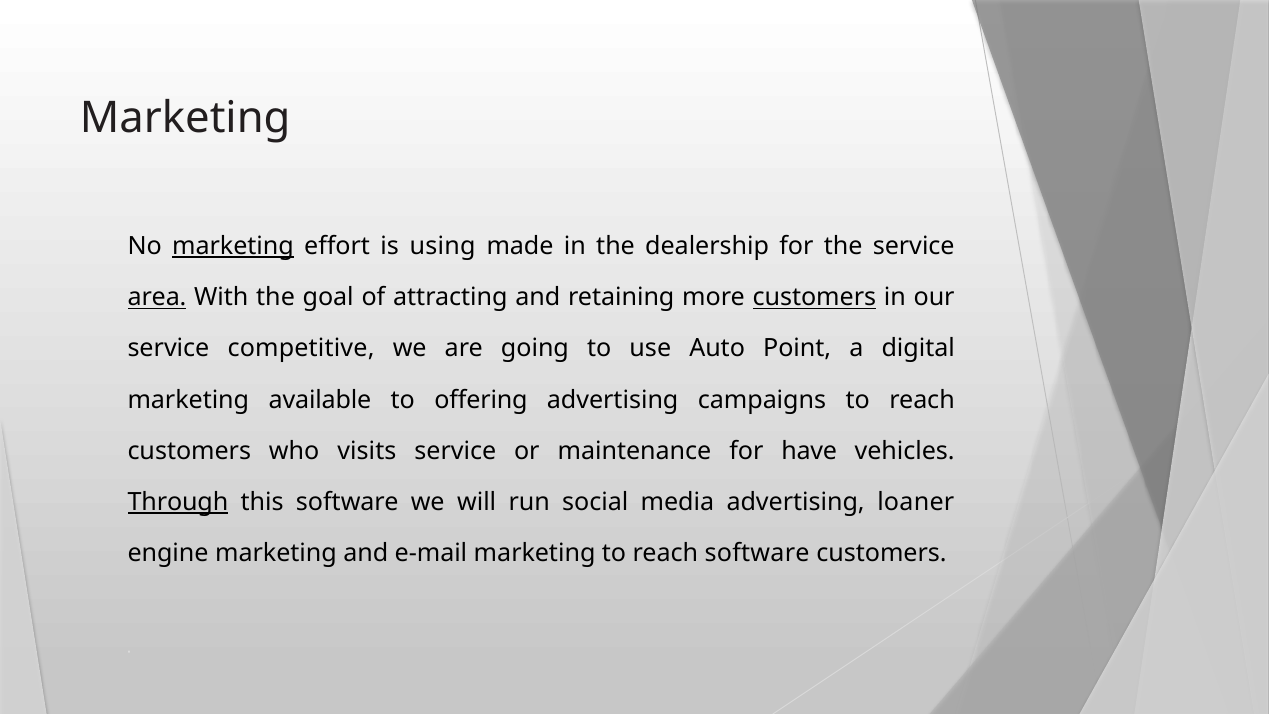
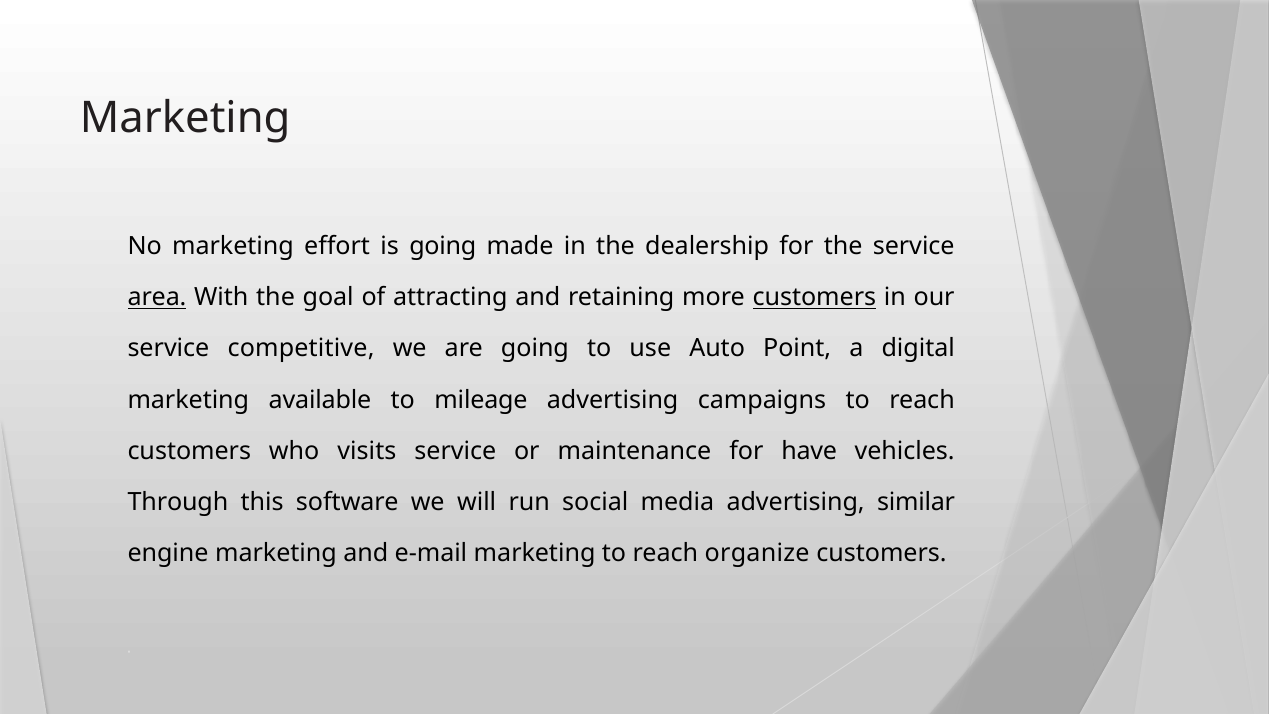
marketing underline: present -> none (233, 246)
is using: using -> going (443, 246)
offering: offering -> mileage (481, 400)
Through underline: present -> none (178, 502)
loaner: loaner -> similar (916, 502)
reach software: software -> organize (757, 553)
